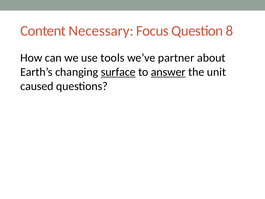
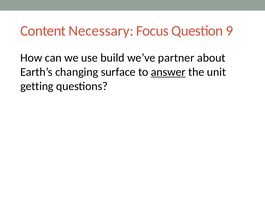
8: 8 -> 9 (229, 31)
tools: tools -> build (113, 58)
surface underline: present -> none (118, 72)
caused: caused -> getting (37, 86)
